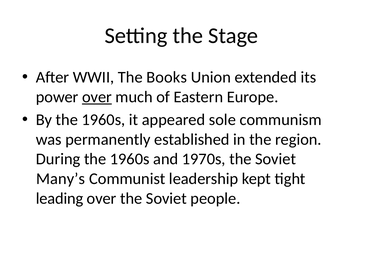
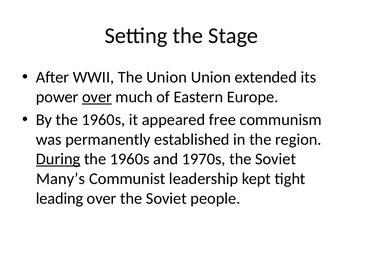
The Books: Books -> Union (167, 77)
sole: sole -> free (222, 120)
During underline: none -> present (58, 159)
